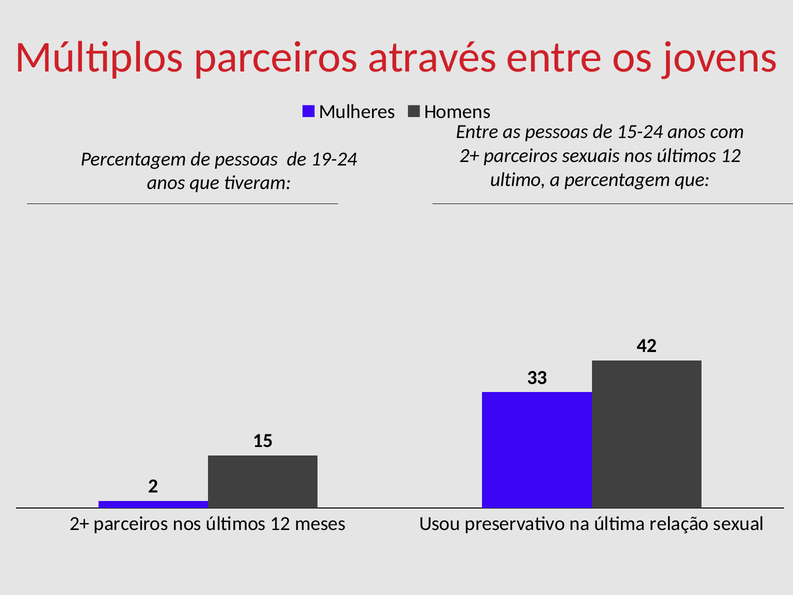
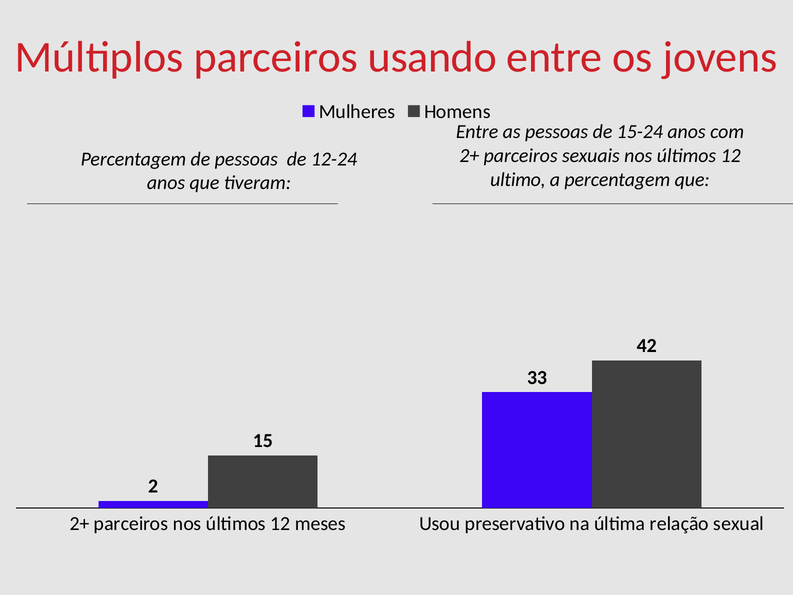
através: através -> usando (432, 57)
19-24: 19-24 -> 12-24 (334, 159)
